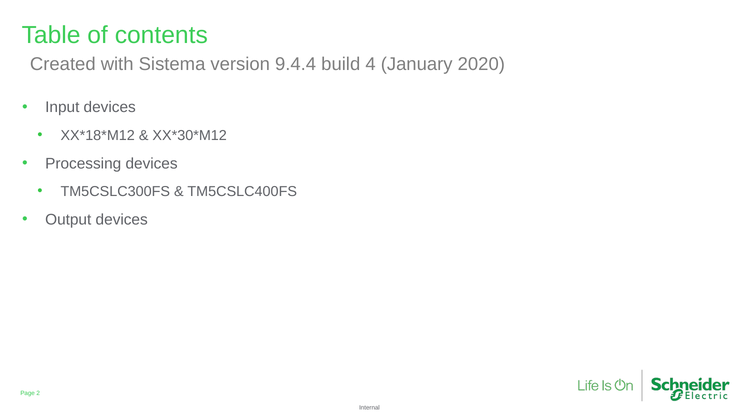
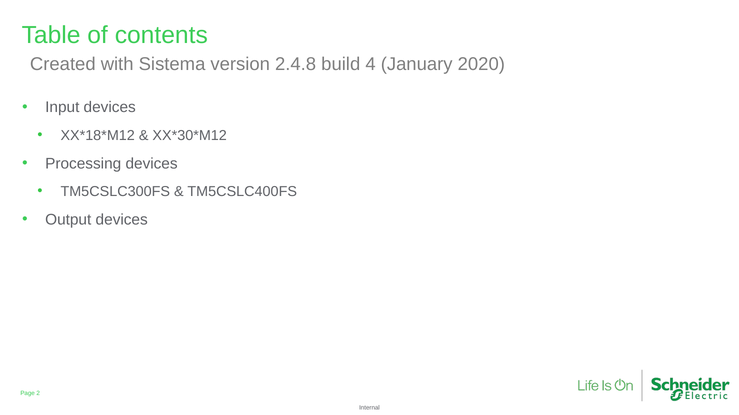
9.4.4: 9.4.4 -> 2.4.8 (296, 64)
